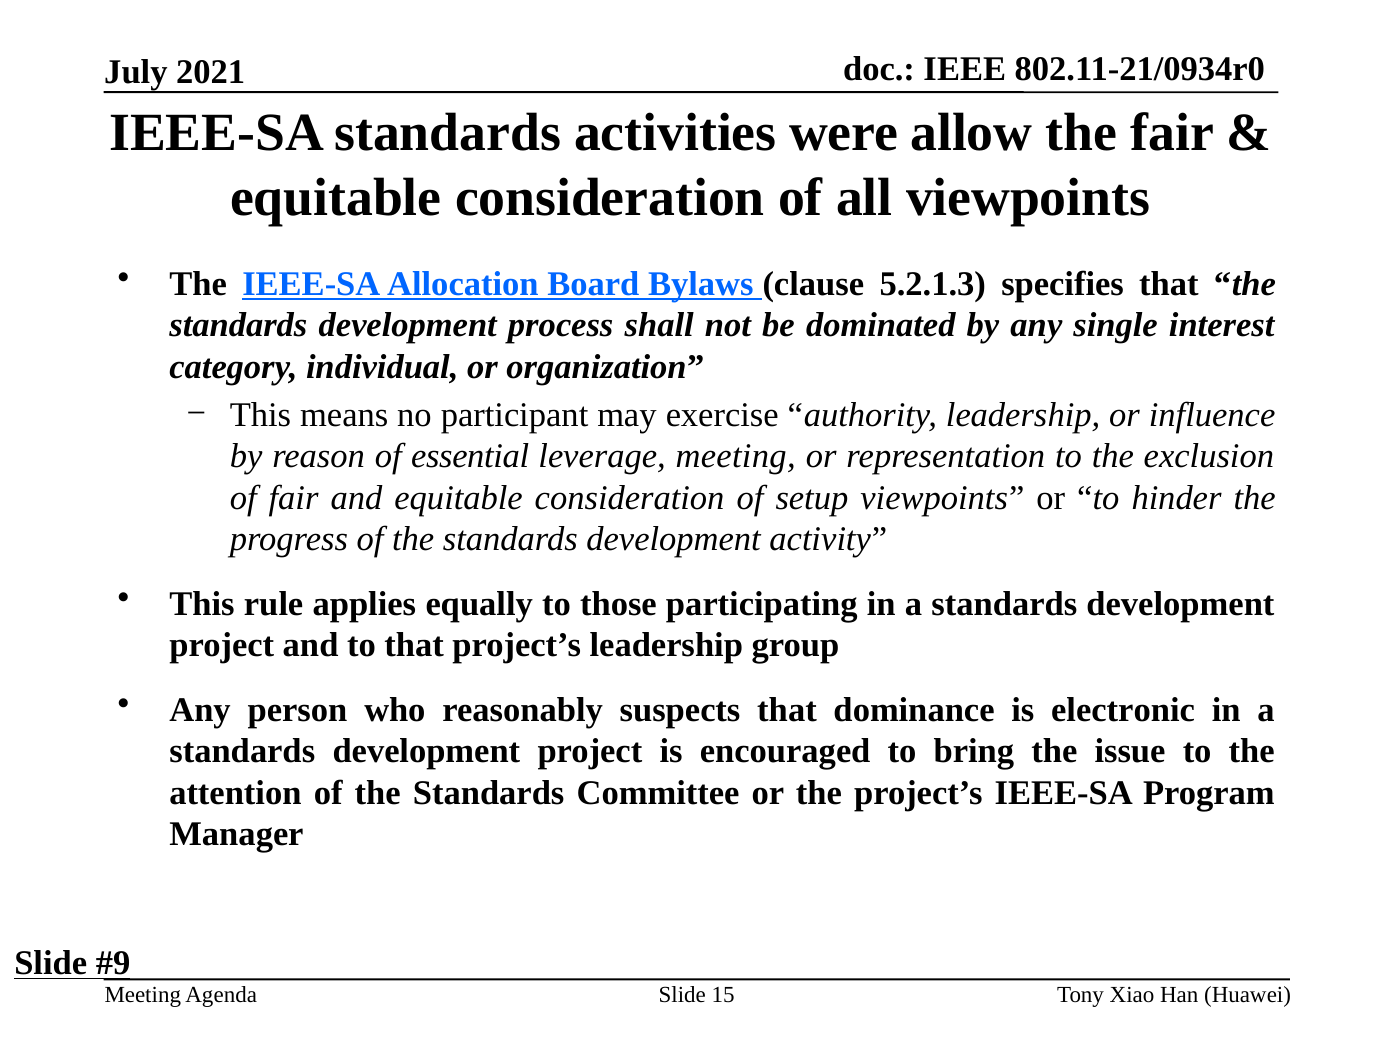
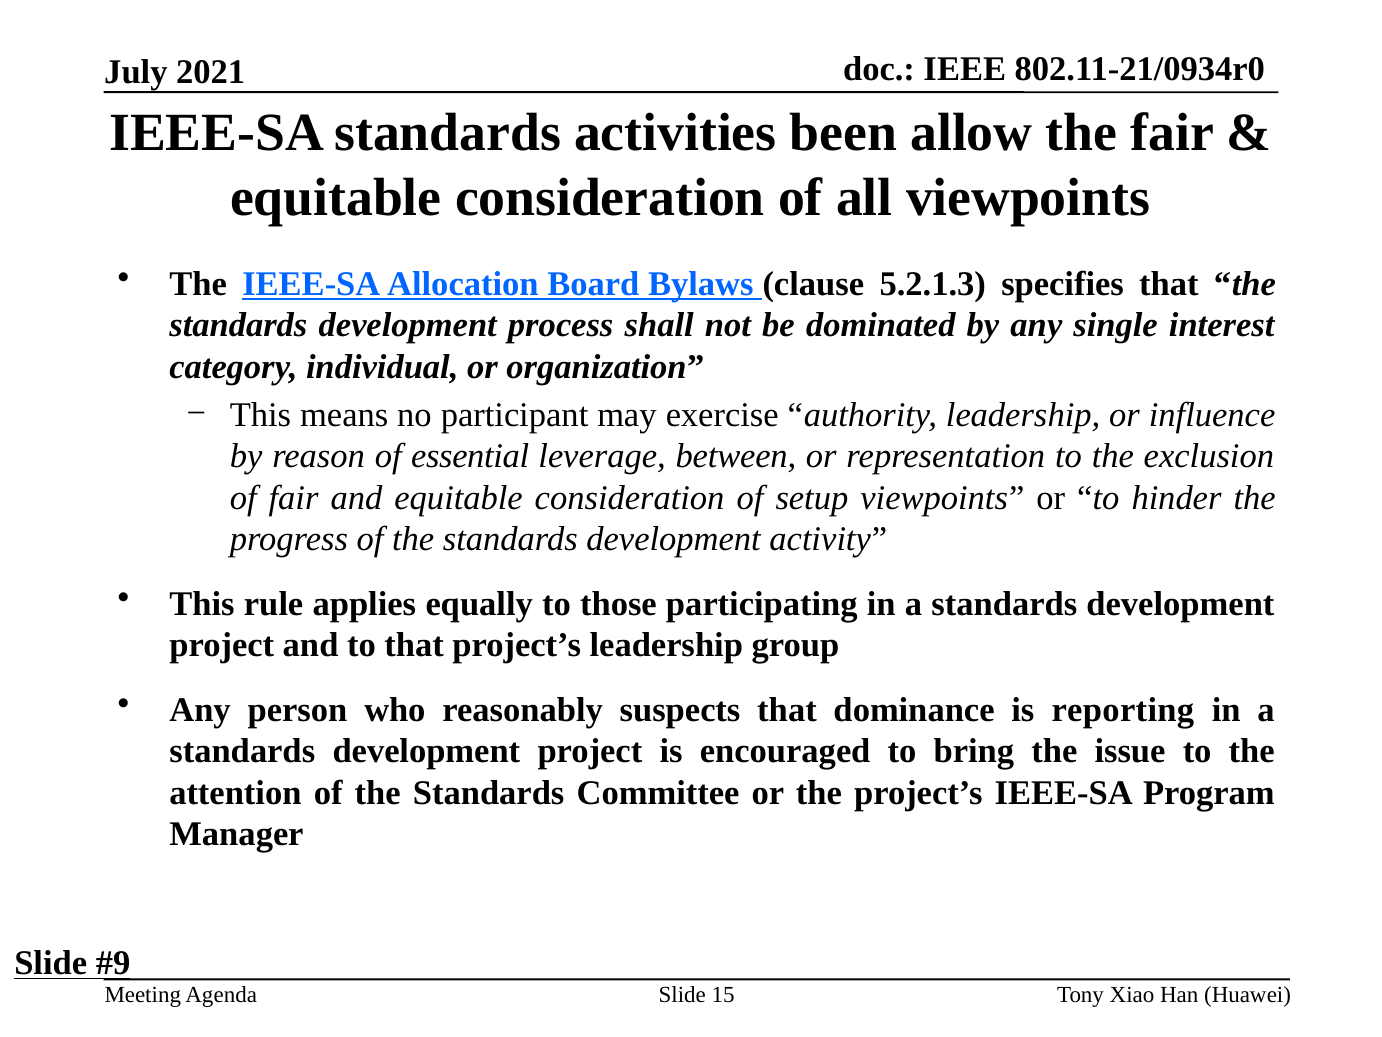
were: were -> been (844, 133)
leverage meeting: meeting -> between (736, 456)
electronic: electronic -> reporting (1123, 710)
